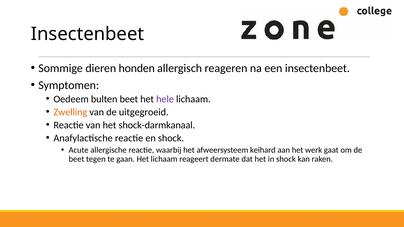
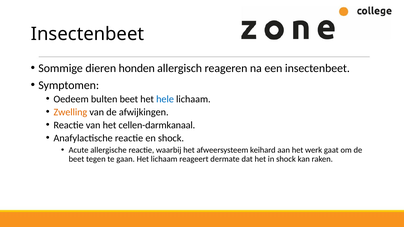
hele colour: purple -> blue (165, 99)
uitgegroeid: uitgegroeid -> afwijkingen (144, 112)
shock-darmkanaal: shock-darmkanaal -> cellen-darmkanaal (157, 125)
